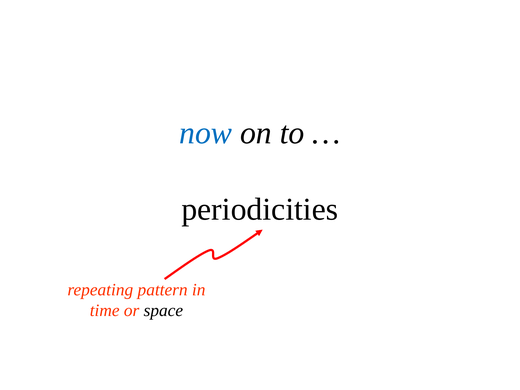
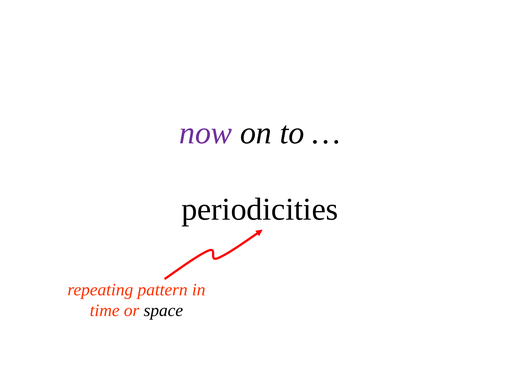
now colour: blue -> purple (206, 133)
